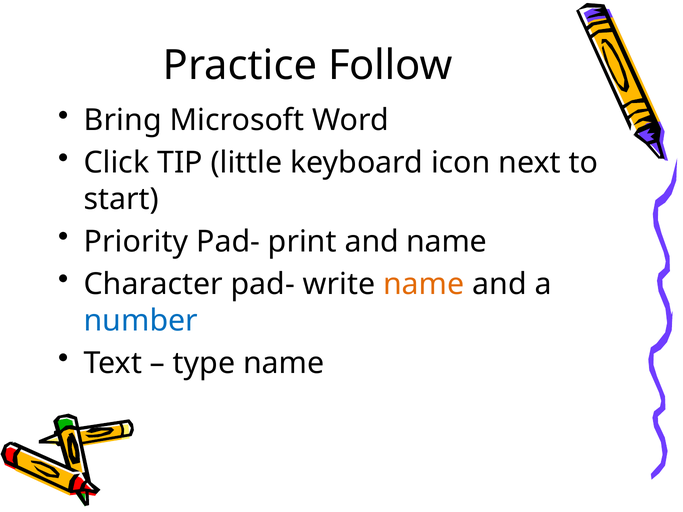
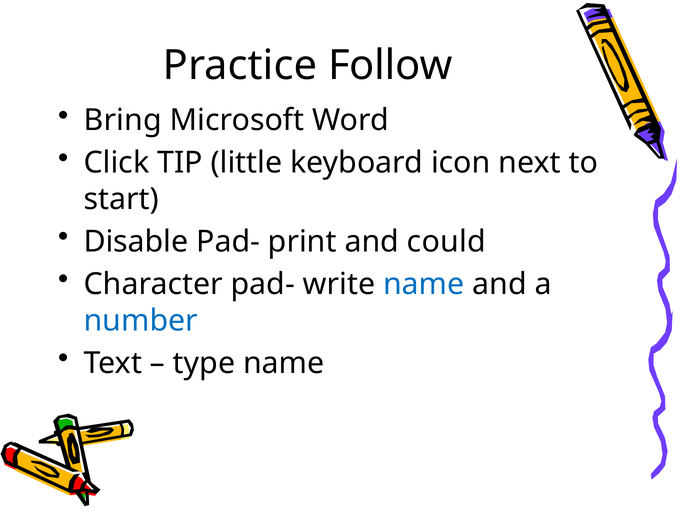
Priority: Priority -> Disable (136, 242)
and name: name -> could (446, 242)
name colour: orange -> blue (424, 284)
